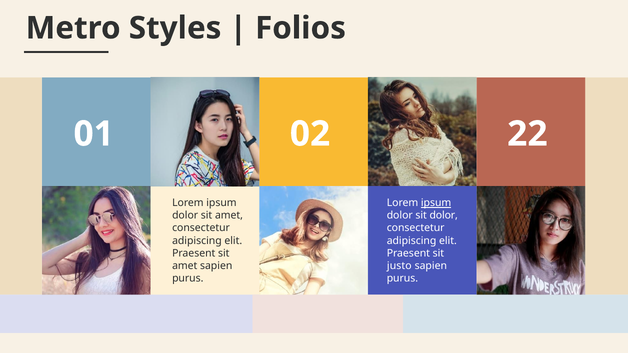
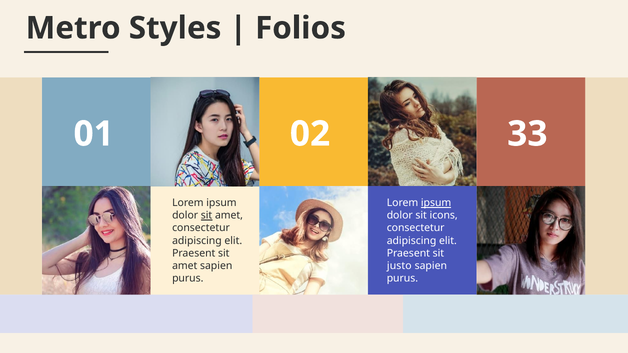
22: 22 -> 33 (527, 134)
sit underline: none -> present (207, 216)
sit dolor: dolor -> icons (444, 216)
